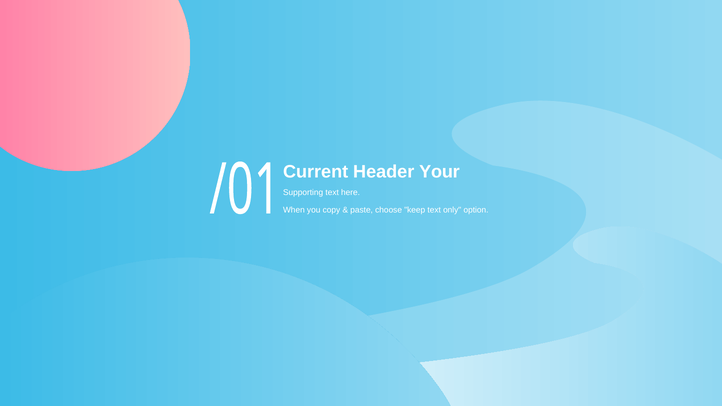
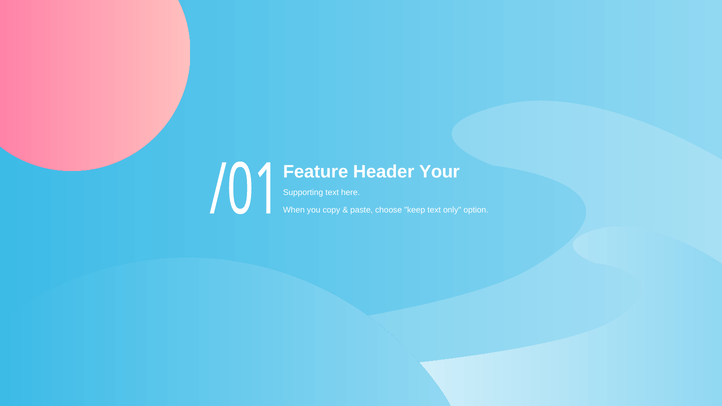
Current: Current -> Feature (316, 172)
